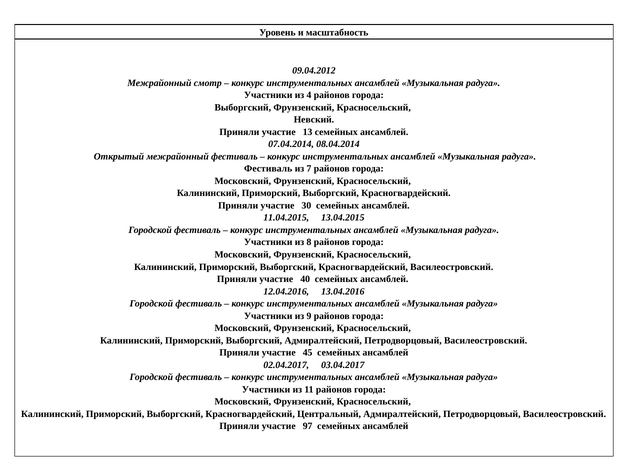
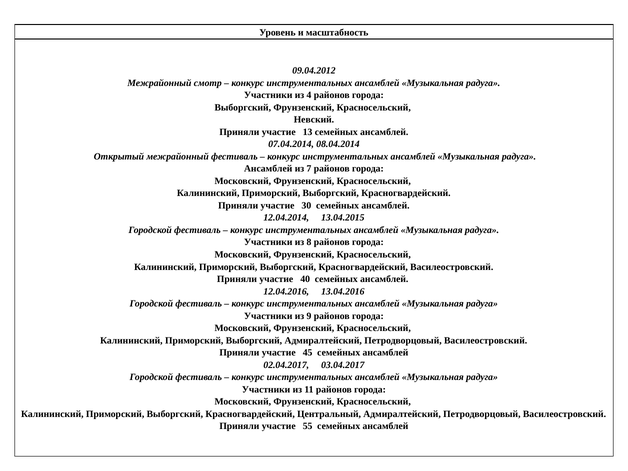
Фестиваль: Фестиваль -> Ансамблей (268, 169)
11.04.2015: 11.04.2015 -> 12.04.2014 (286, 218)
97: 97 -> 55 (308, 426)
